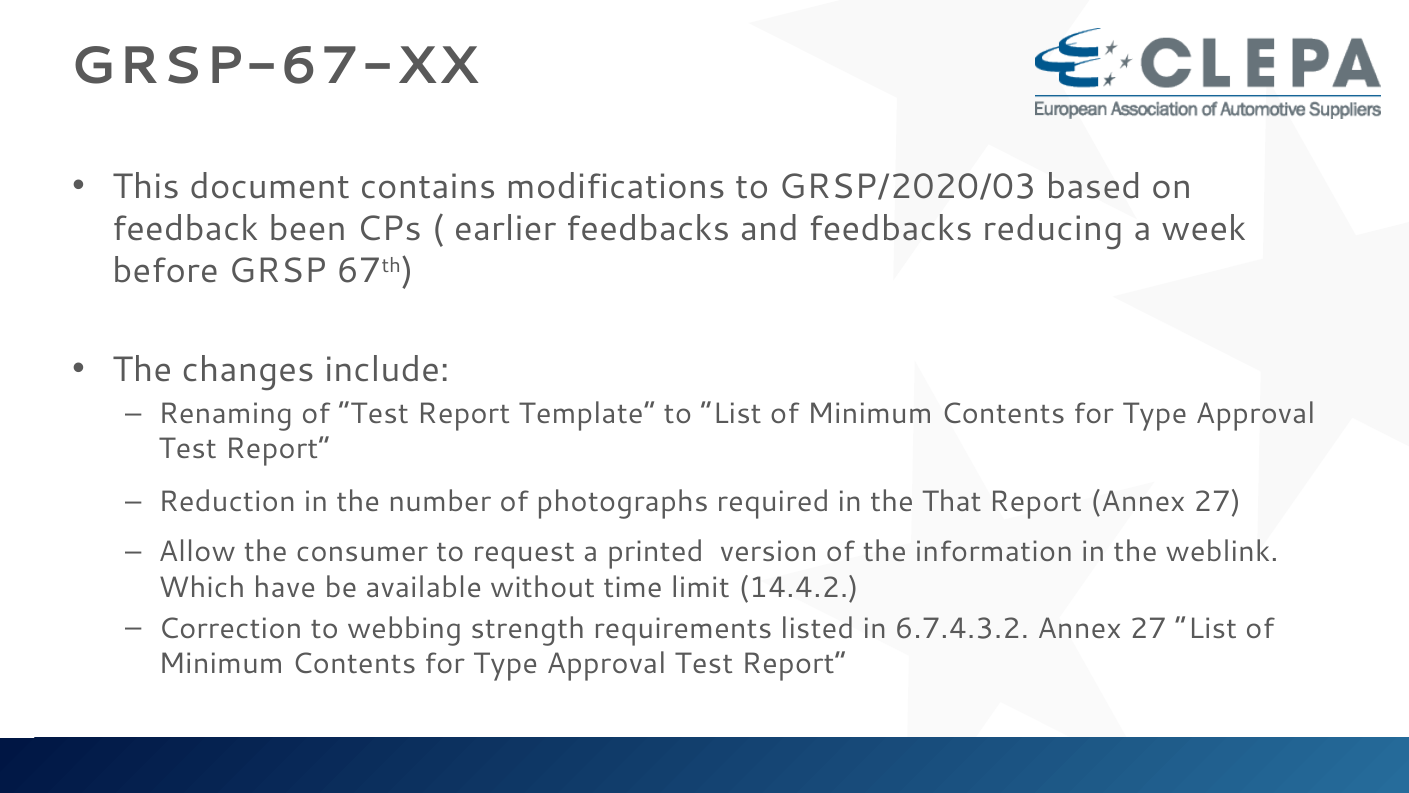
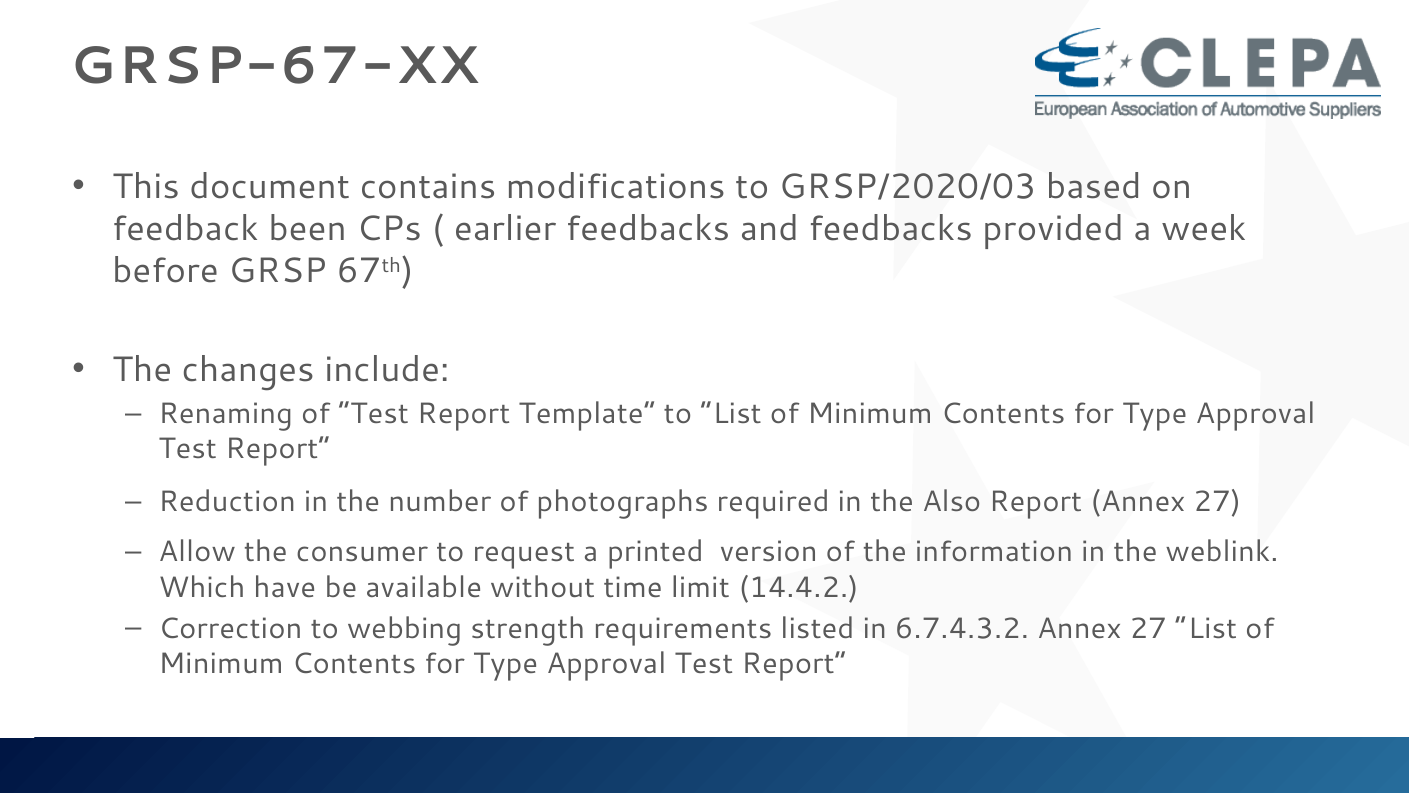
reducing: reducing -> provided (1053, 229)
That: That -> Also (952, 502)
